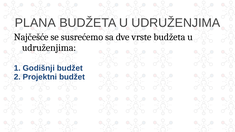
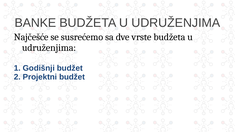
PLANA: PLANA -> BANKE (35, 23)
